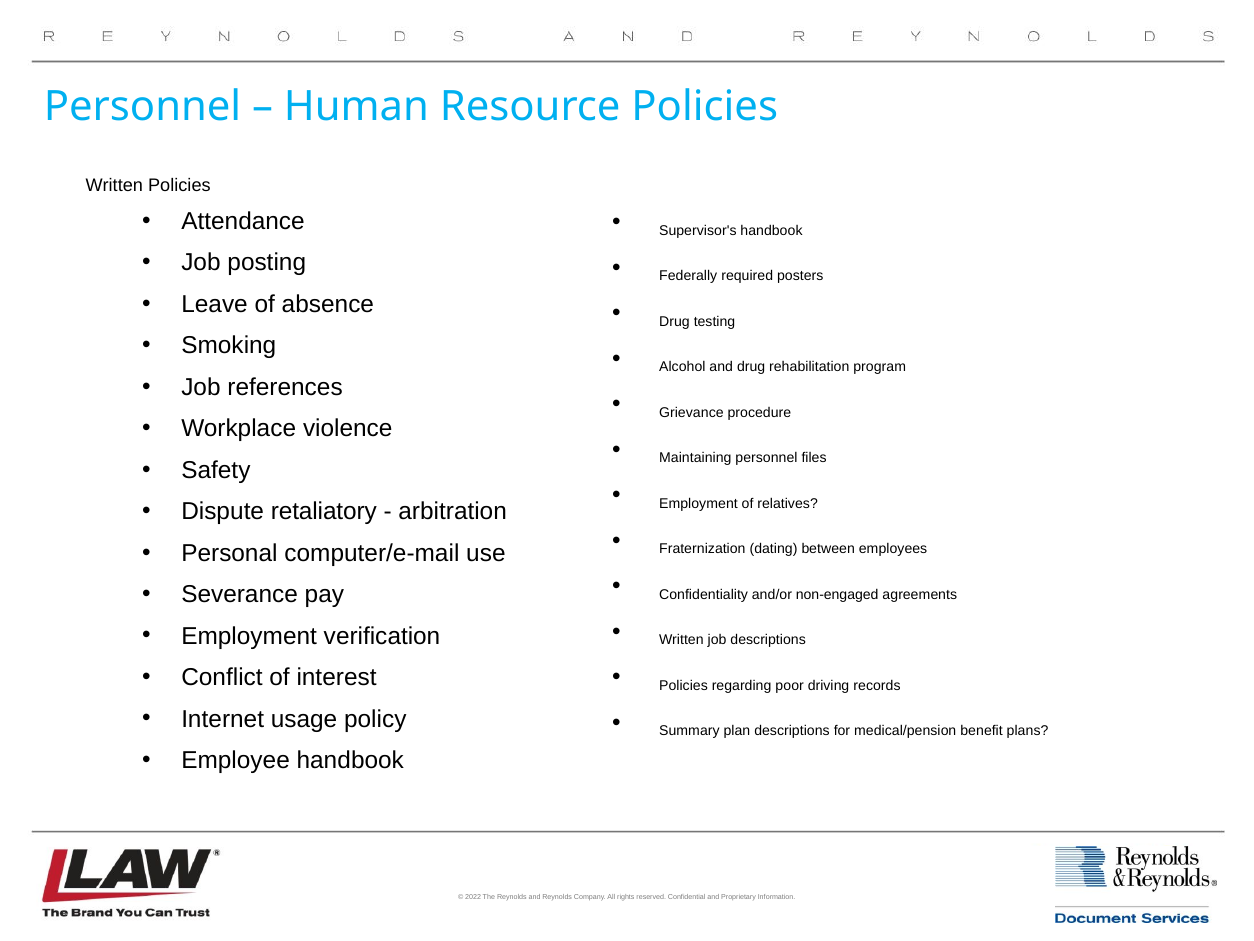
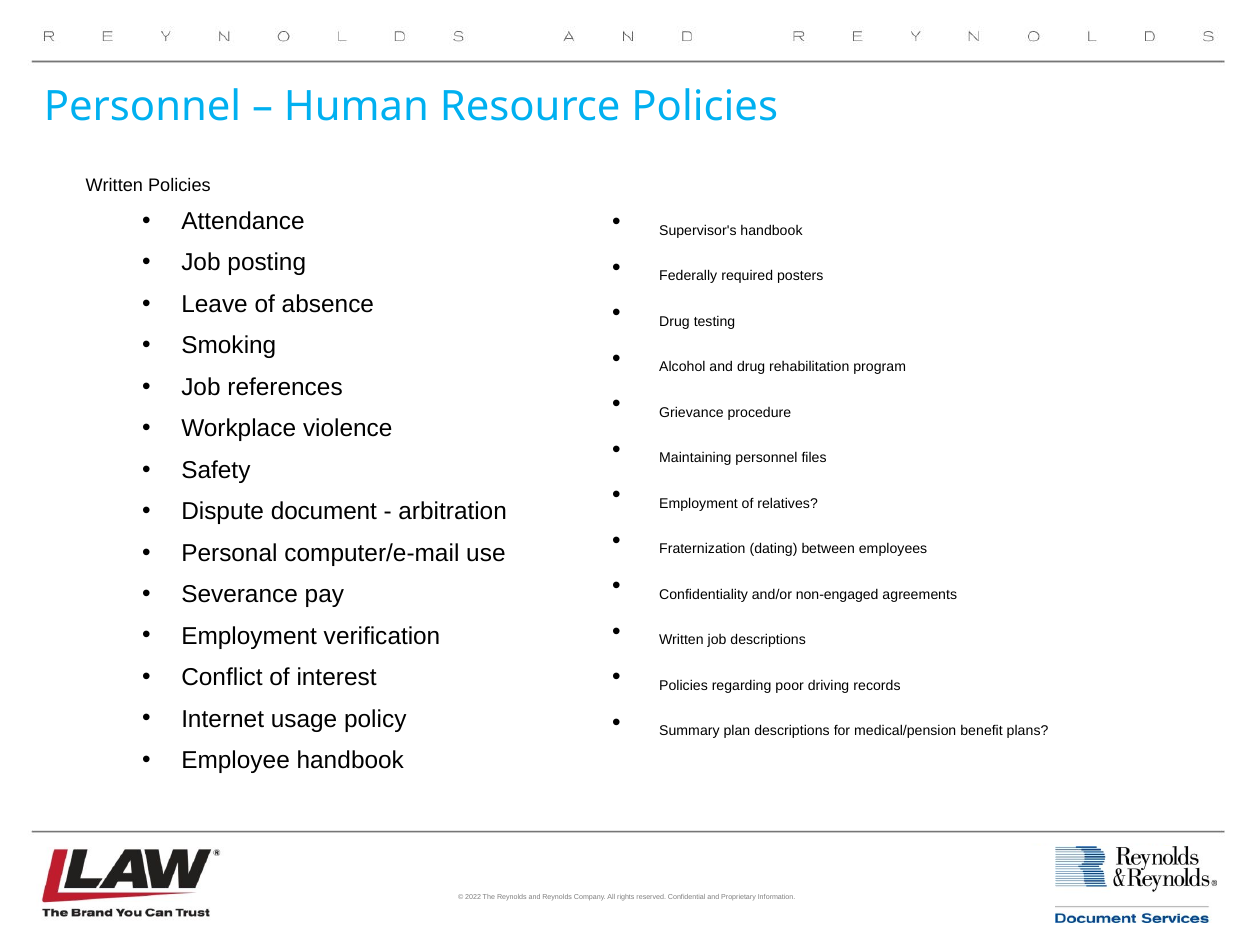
retaliatory: retaliatory -> document (324, 511)
